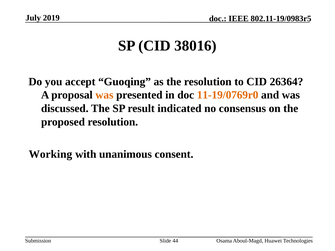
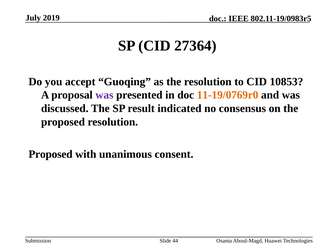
38016: 38016 -> 27364 (196, 46)
26364: 26364 -> 10853 (286, 82)
was colour: orange -> purple (104, 95)
Working: Working -> Proposed (51, 154)
